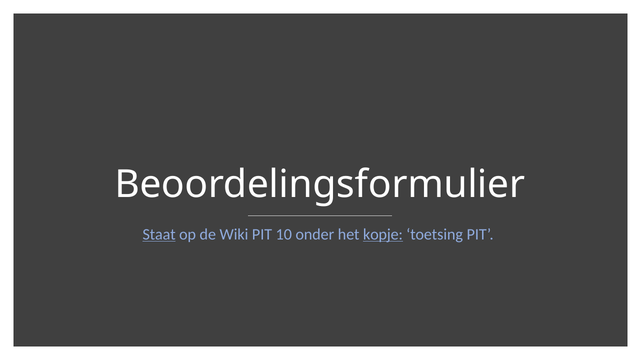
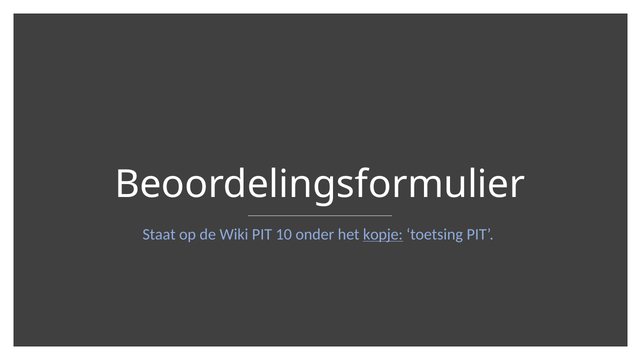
Staat underline: present -> none (159, 234)
